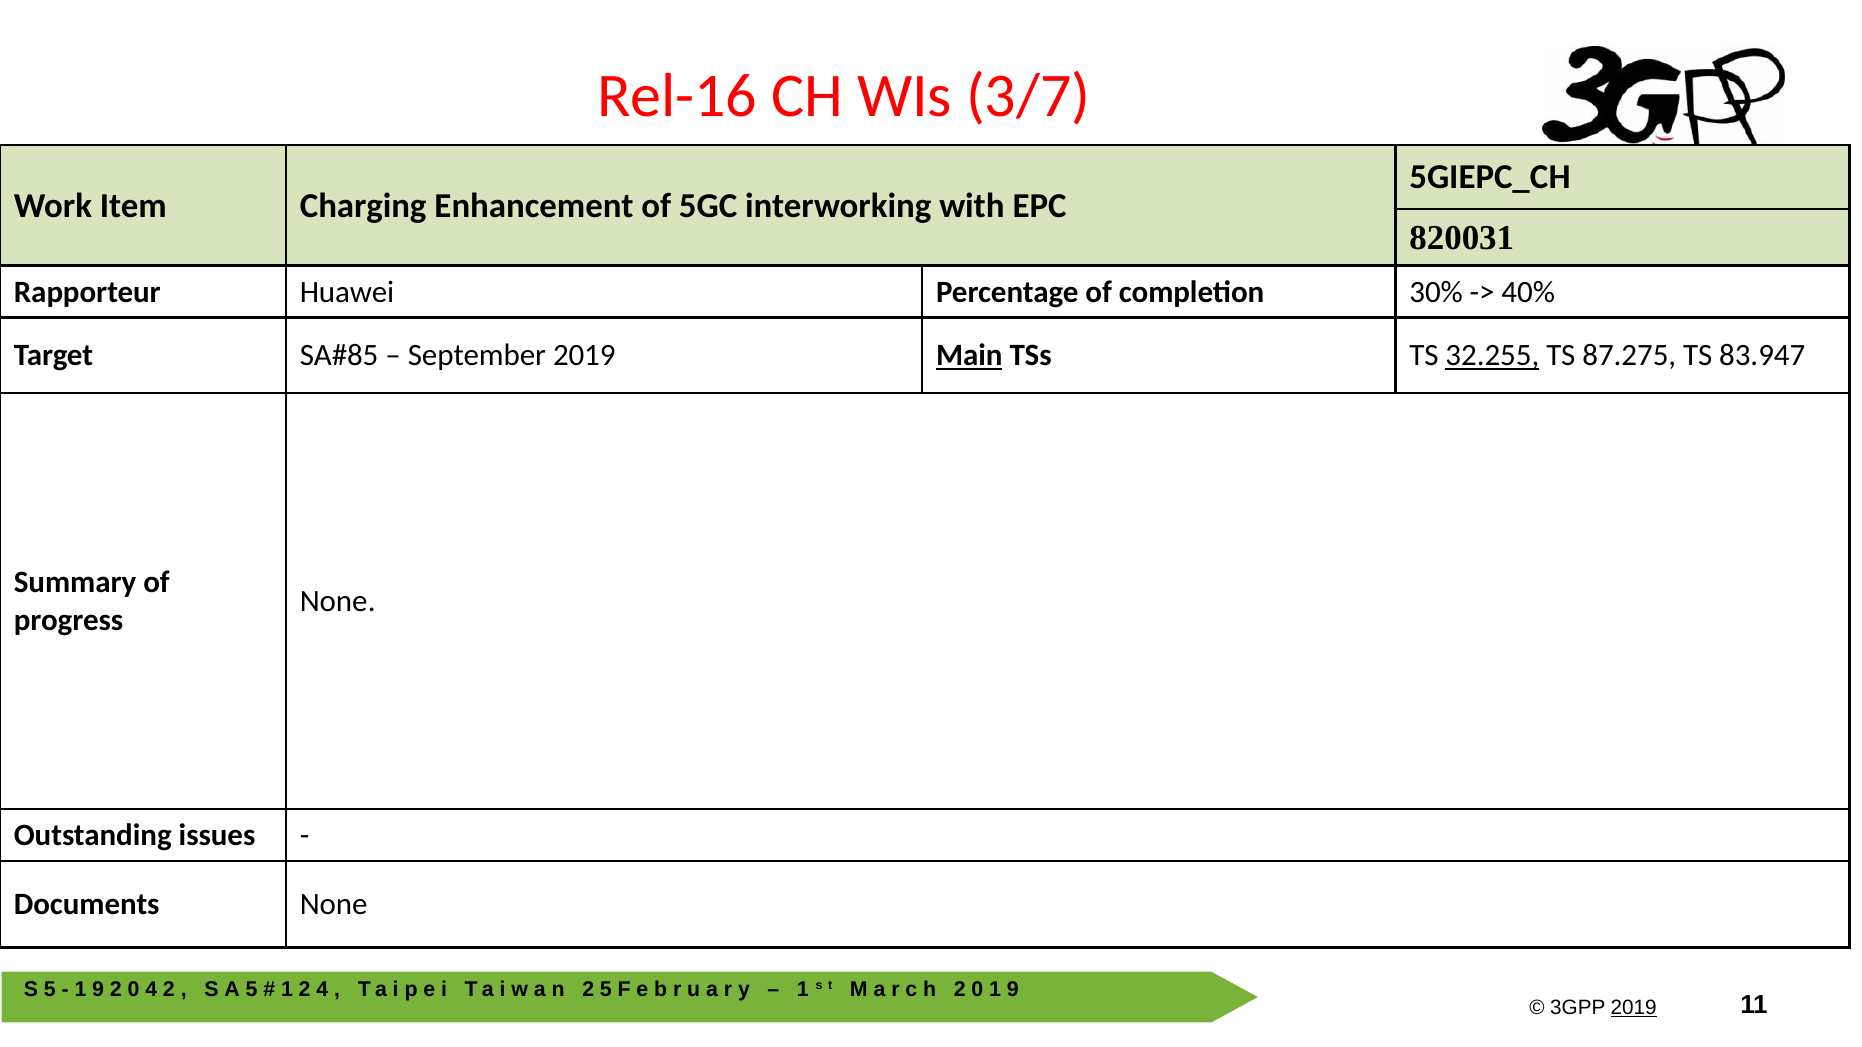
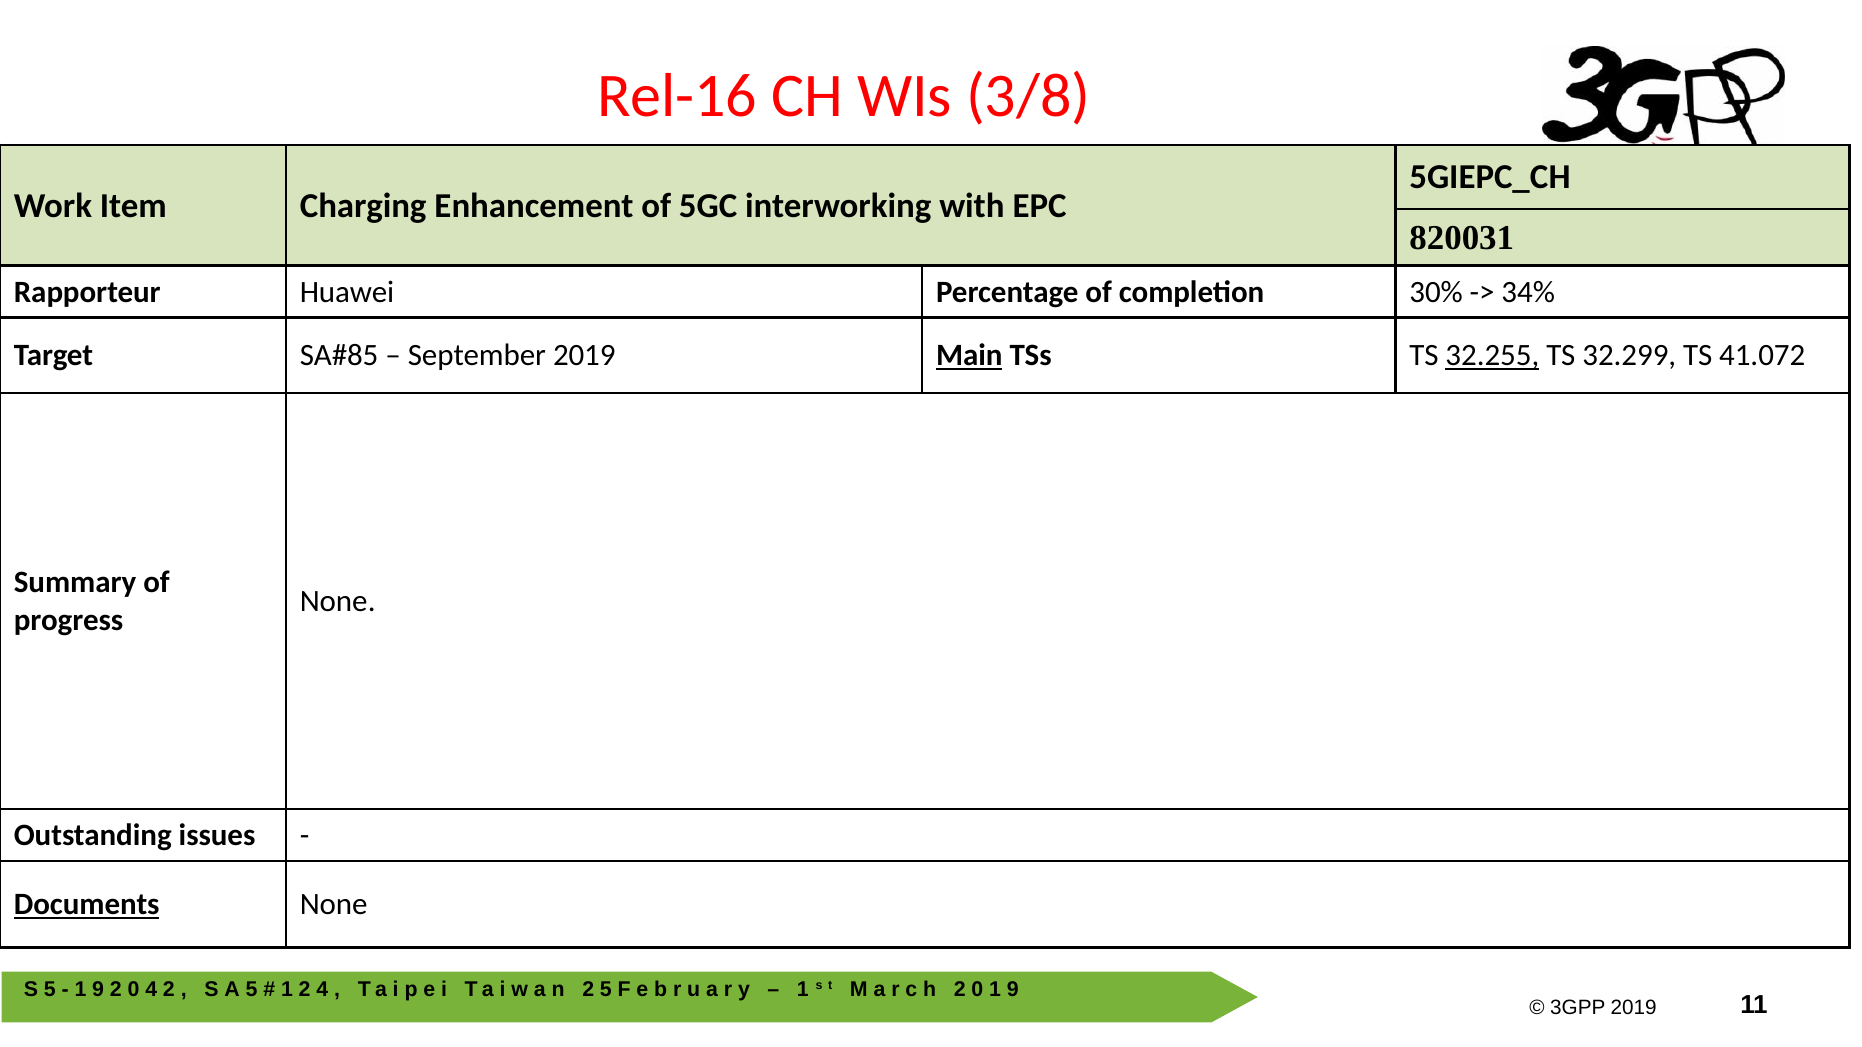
3/7: 3/7 -> 3/8 (1028, 96)
40%: 40% -> 34% (1528, 292)
87.275: 87.275 -> 32.299 (1629, 356)
83.947: 83.947 -> 41.072 (1762, 356)
Documents underline: none -> present (87, 905)
2019 underline: present -> none (1634, 1008)
